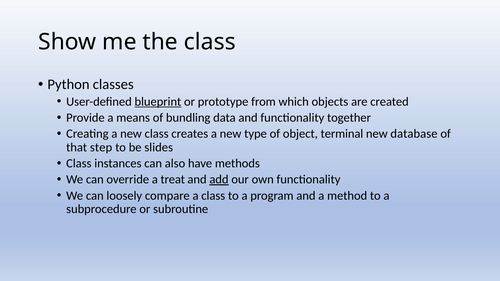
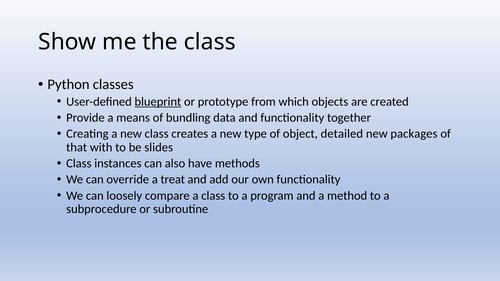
terminal: terminal -> detailed (342, 134)
database: database -> packages (414, 134)
step: step -> with (101, 147)
add underline: present -> none (219, 180)
